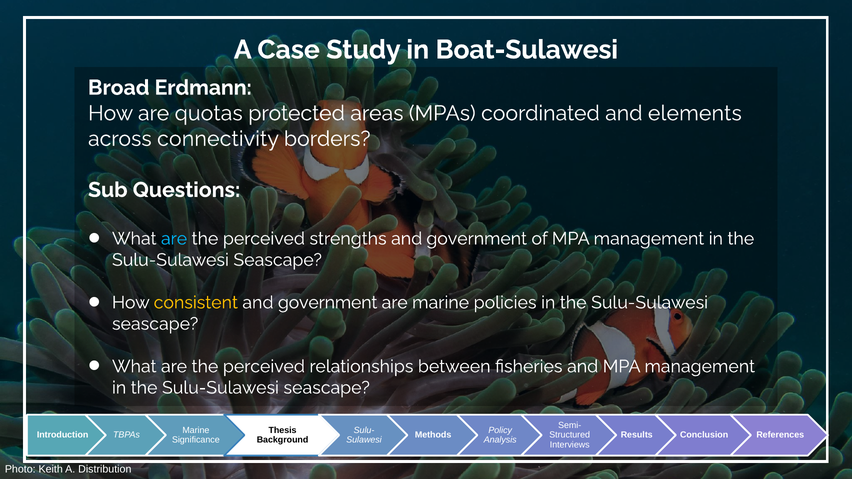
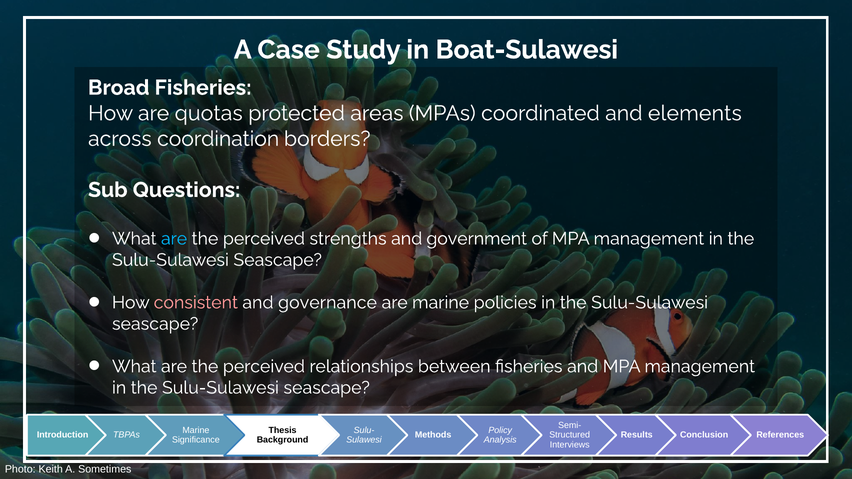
Broad Erdmann: Erdmann -> Fisheries (203, 88)
connectivity: connectivity -> coordination (218, 139)
consistent colour: yellow -> pink (196, 303)
government: government -> governance (327, 303)
Distribution: Distribution -> Sometimes (105, 470)
